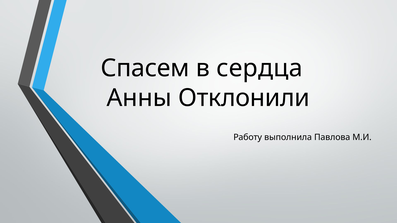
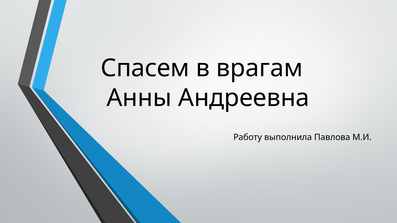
сердца: сердца -> врагам (260, 68)
Отклонили: Отклонили -> Андреевна (244, 98)
